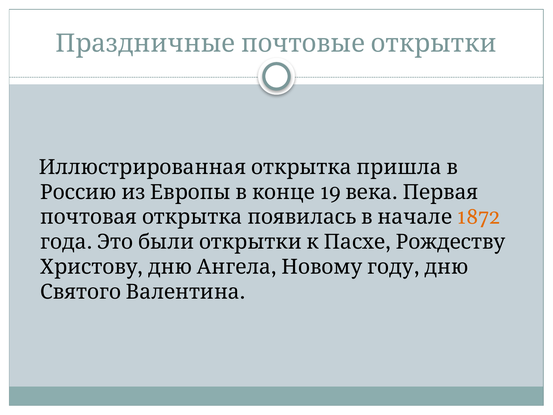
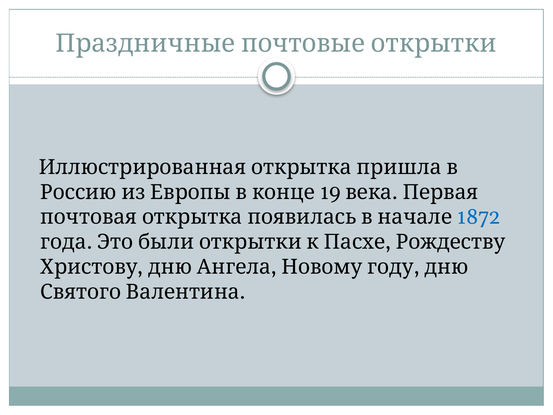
1872 colour: orange -> blue (479, 217)
